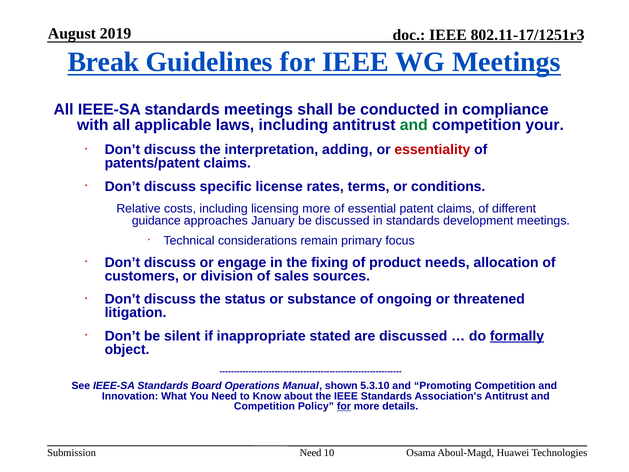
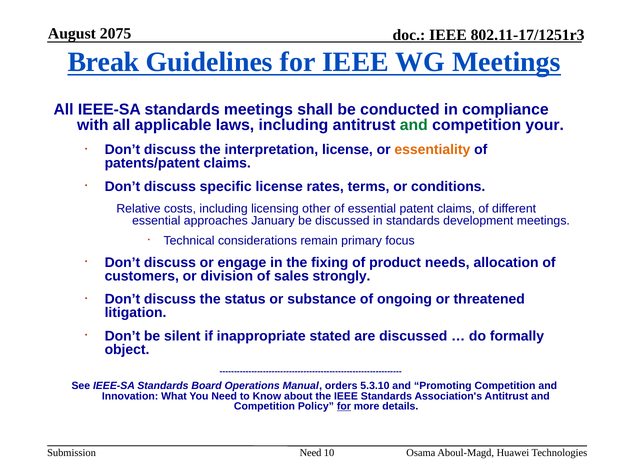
2019: 2019 -> 2075 (116, 33)
interpretation adding: adding -> license (347, 150)
essentiality colour: red -> orange (432, 150)
licensing more: more -> other (316, 209)
guidance: guidance -> essential (156, 220)
sources: sources -> strongly (341, 276)
formally underline: present -> none (517, 336)
shown: shown -> orders (341, 386)
